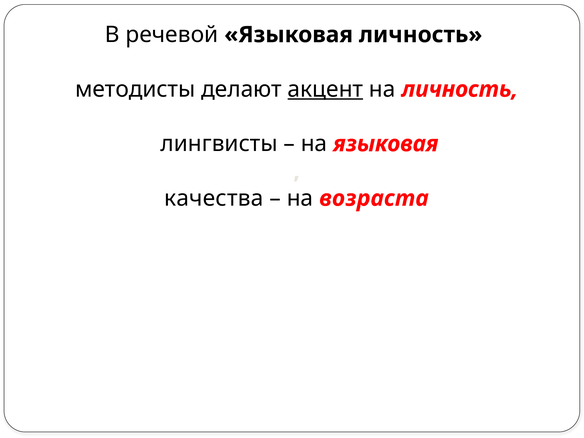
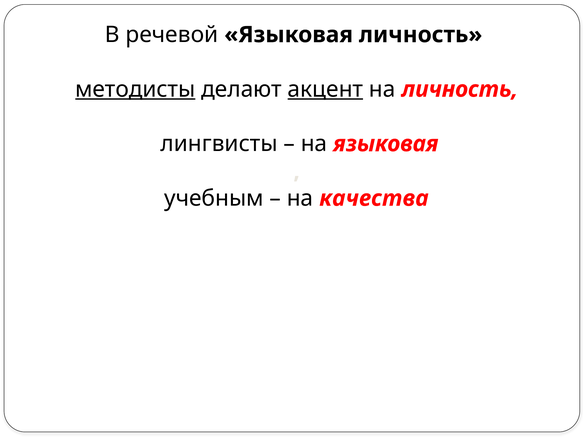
методисты underline: none -> present (135, 89)
качества: качества -> учебным (214, 198)
возраста: возраста -> качества (374, 198)
